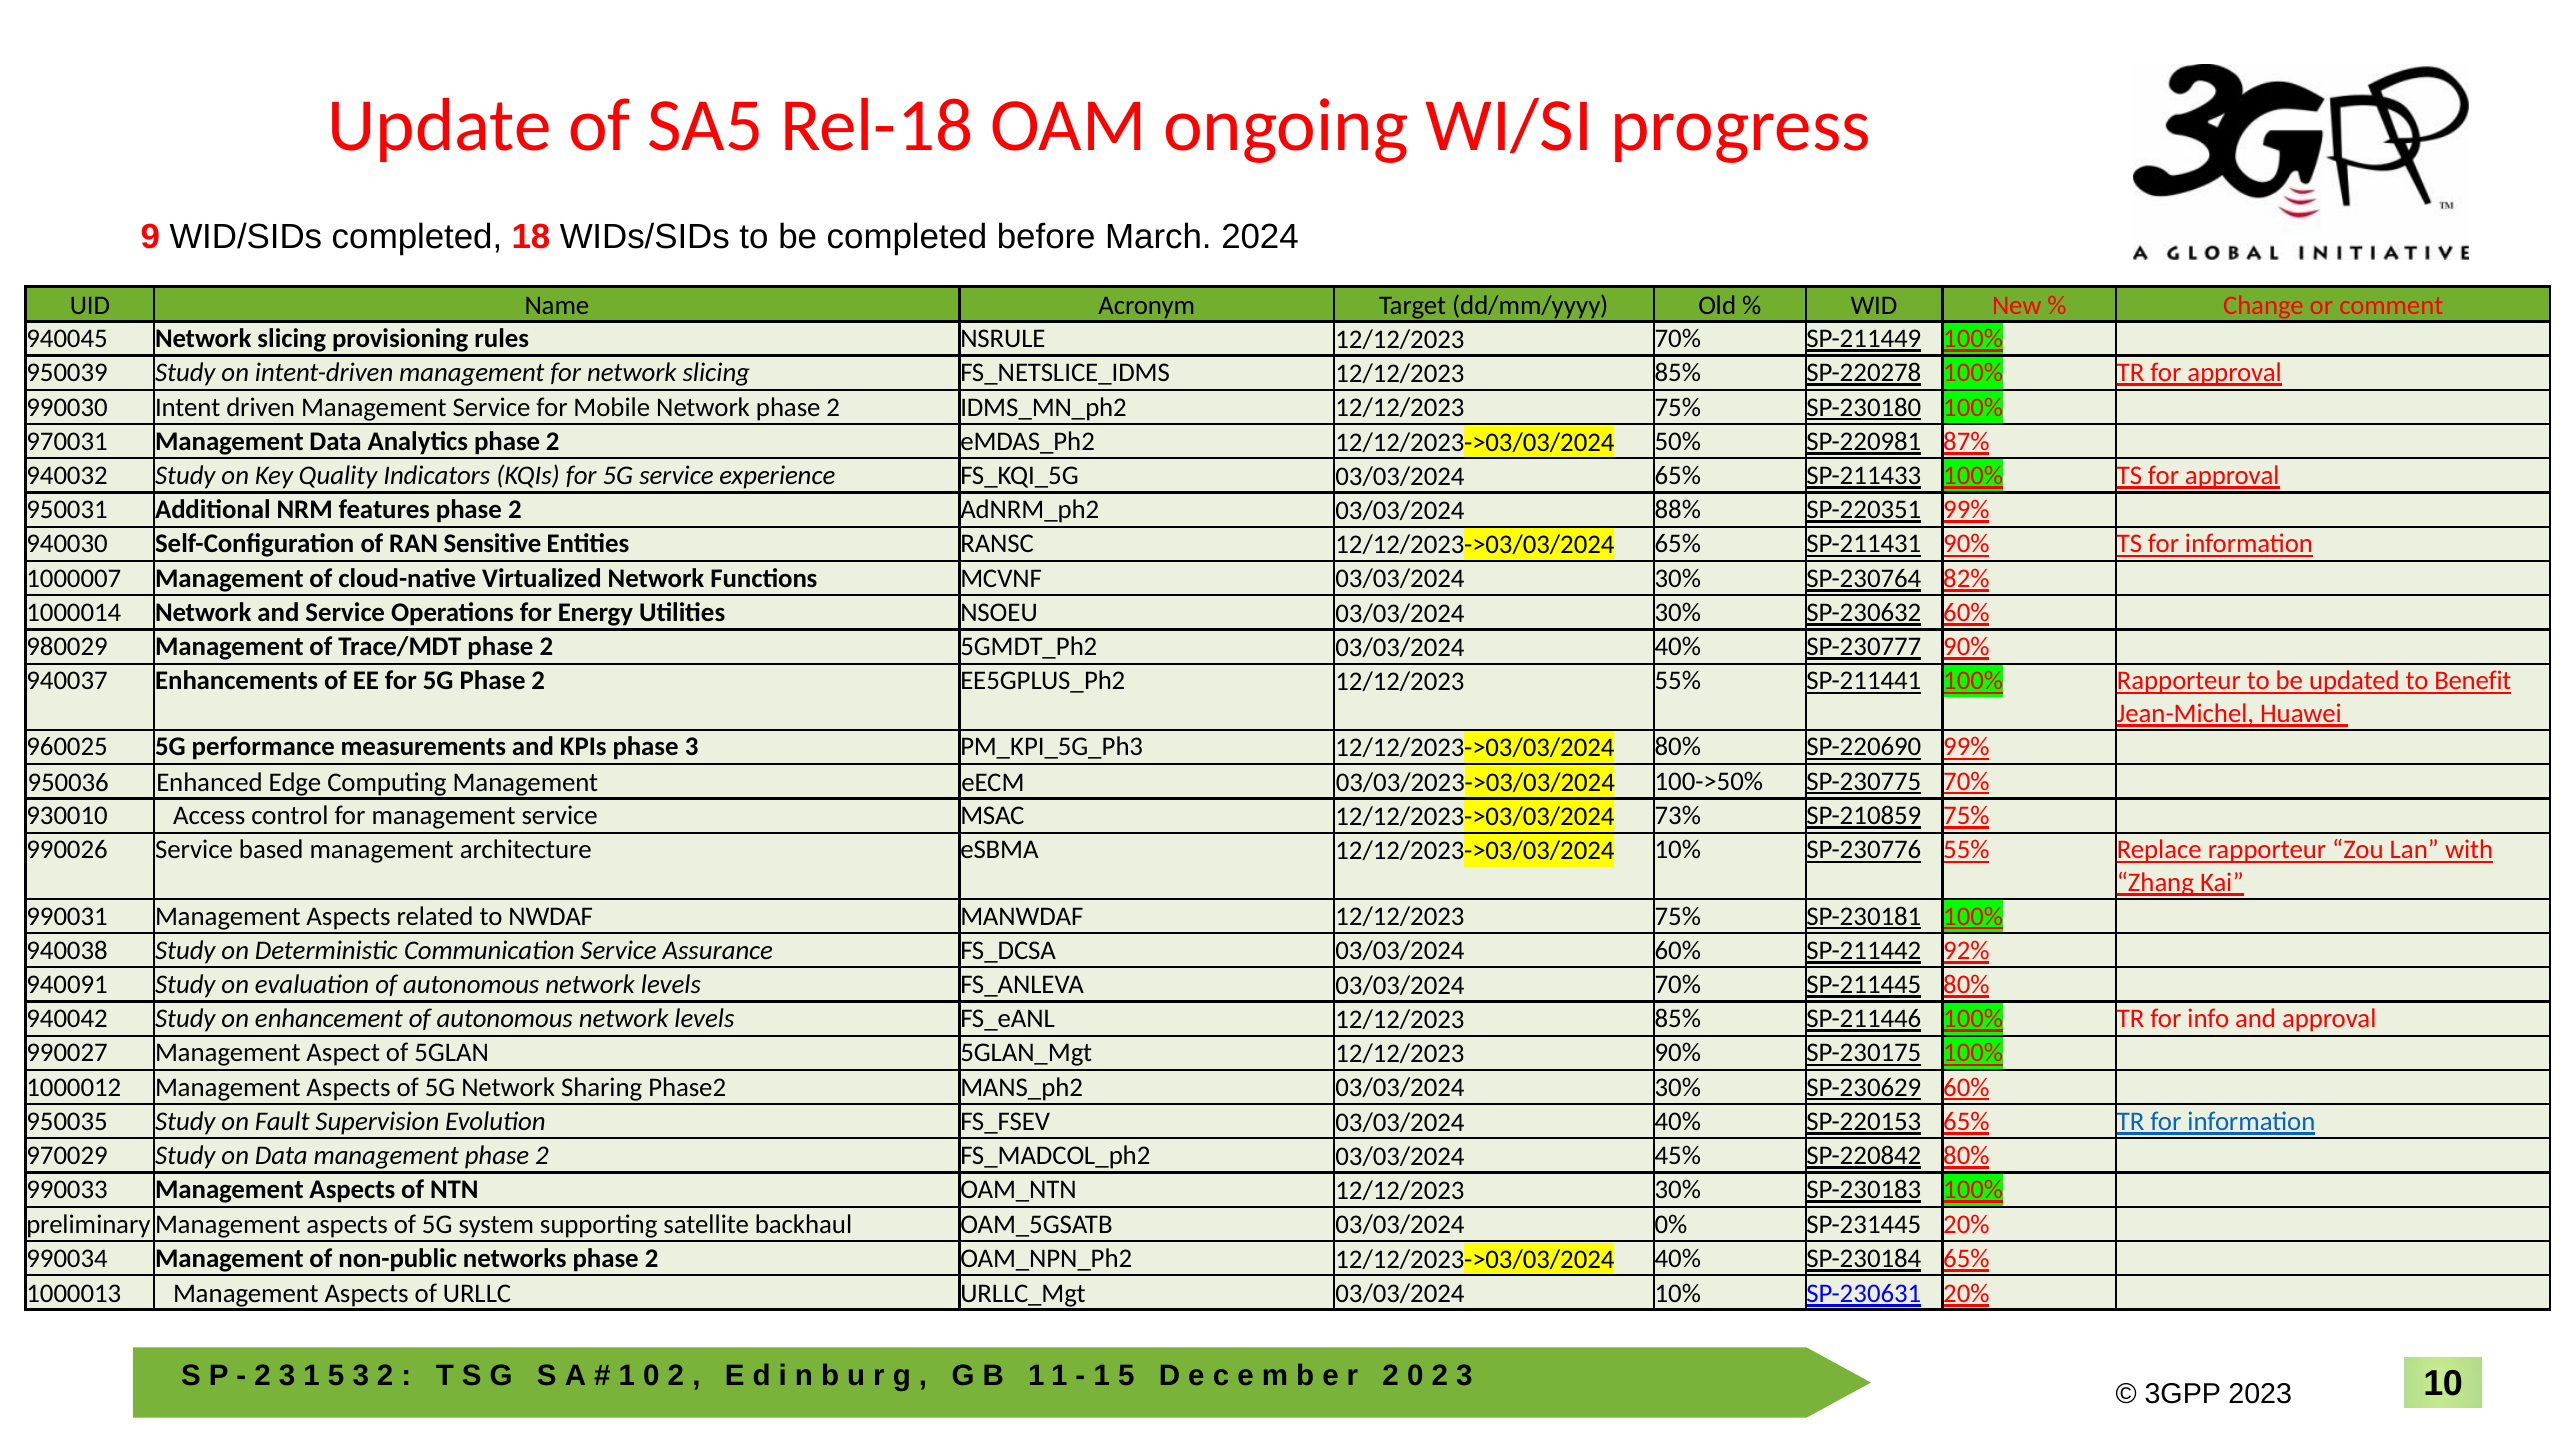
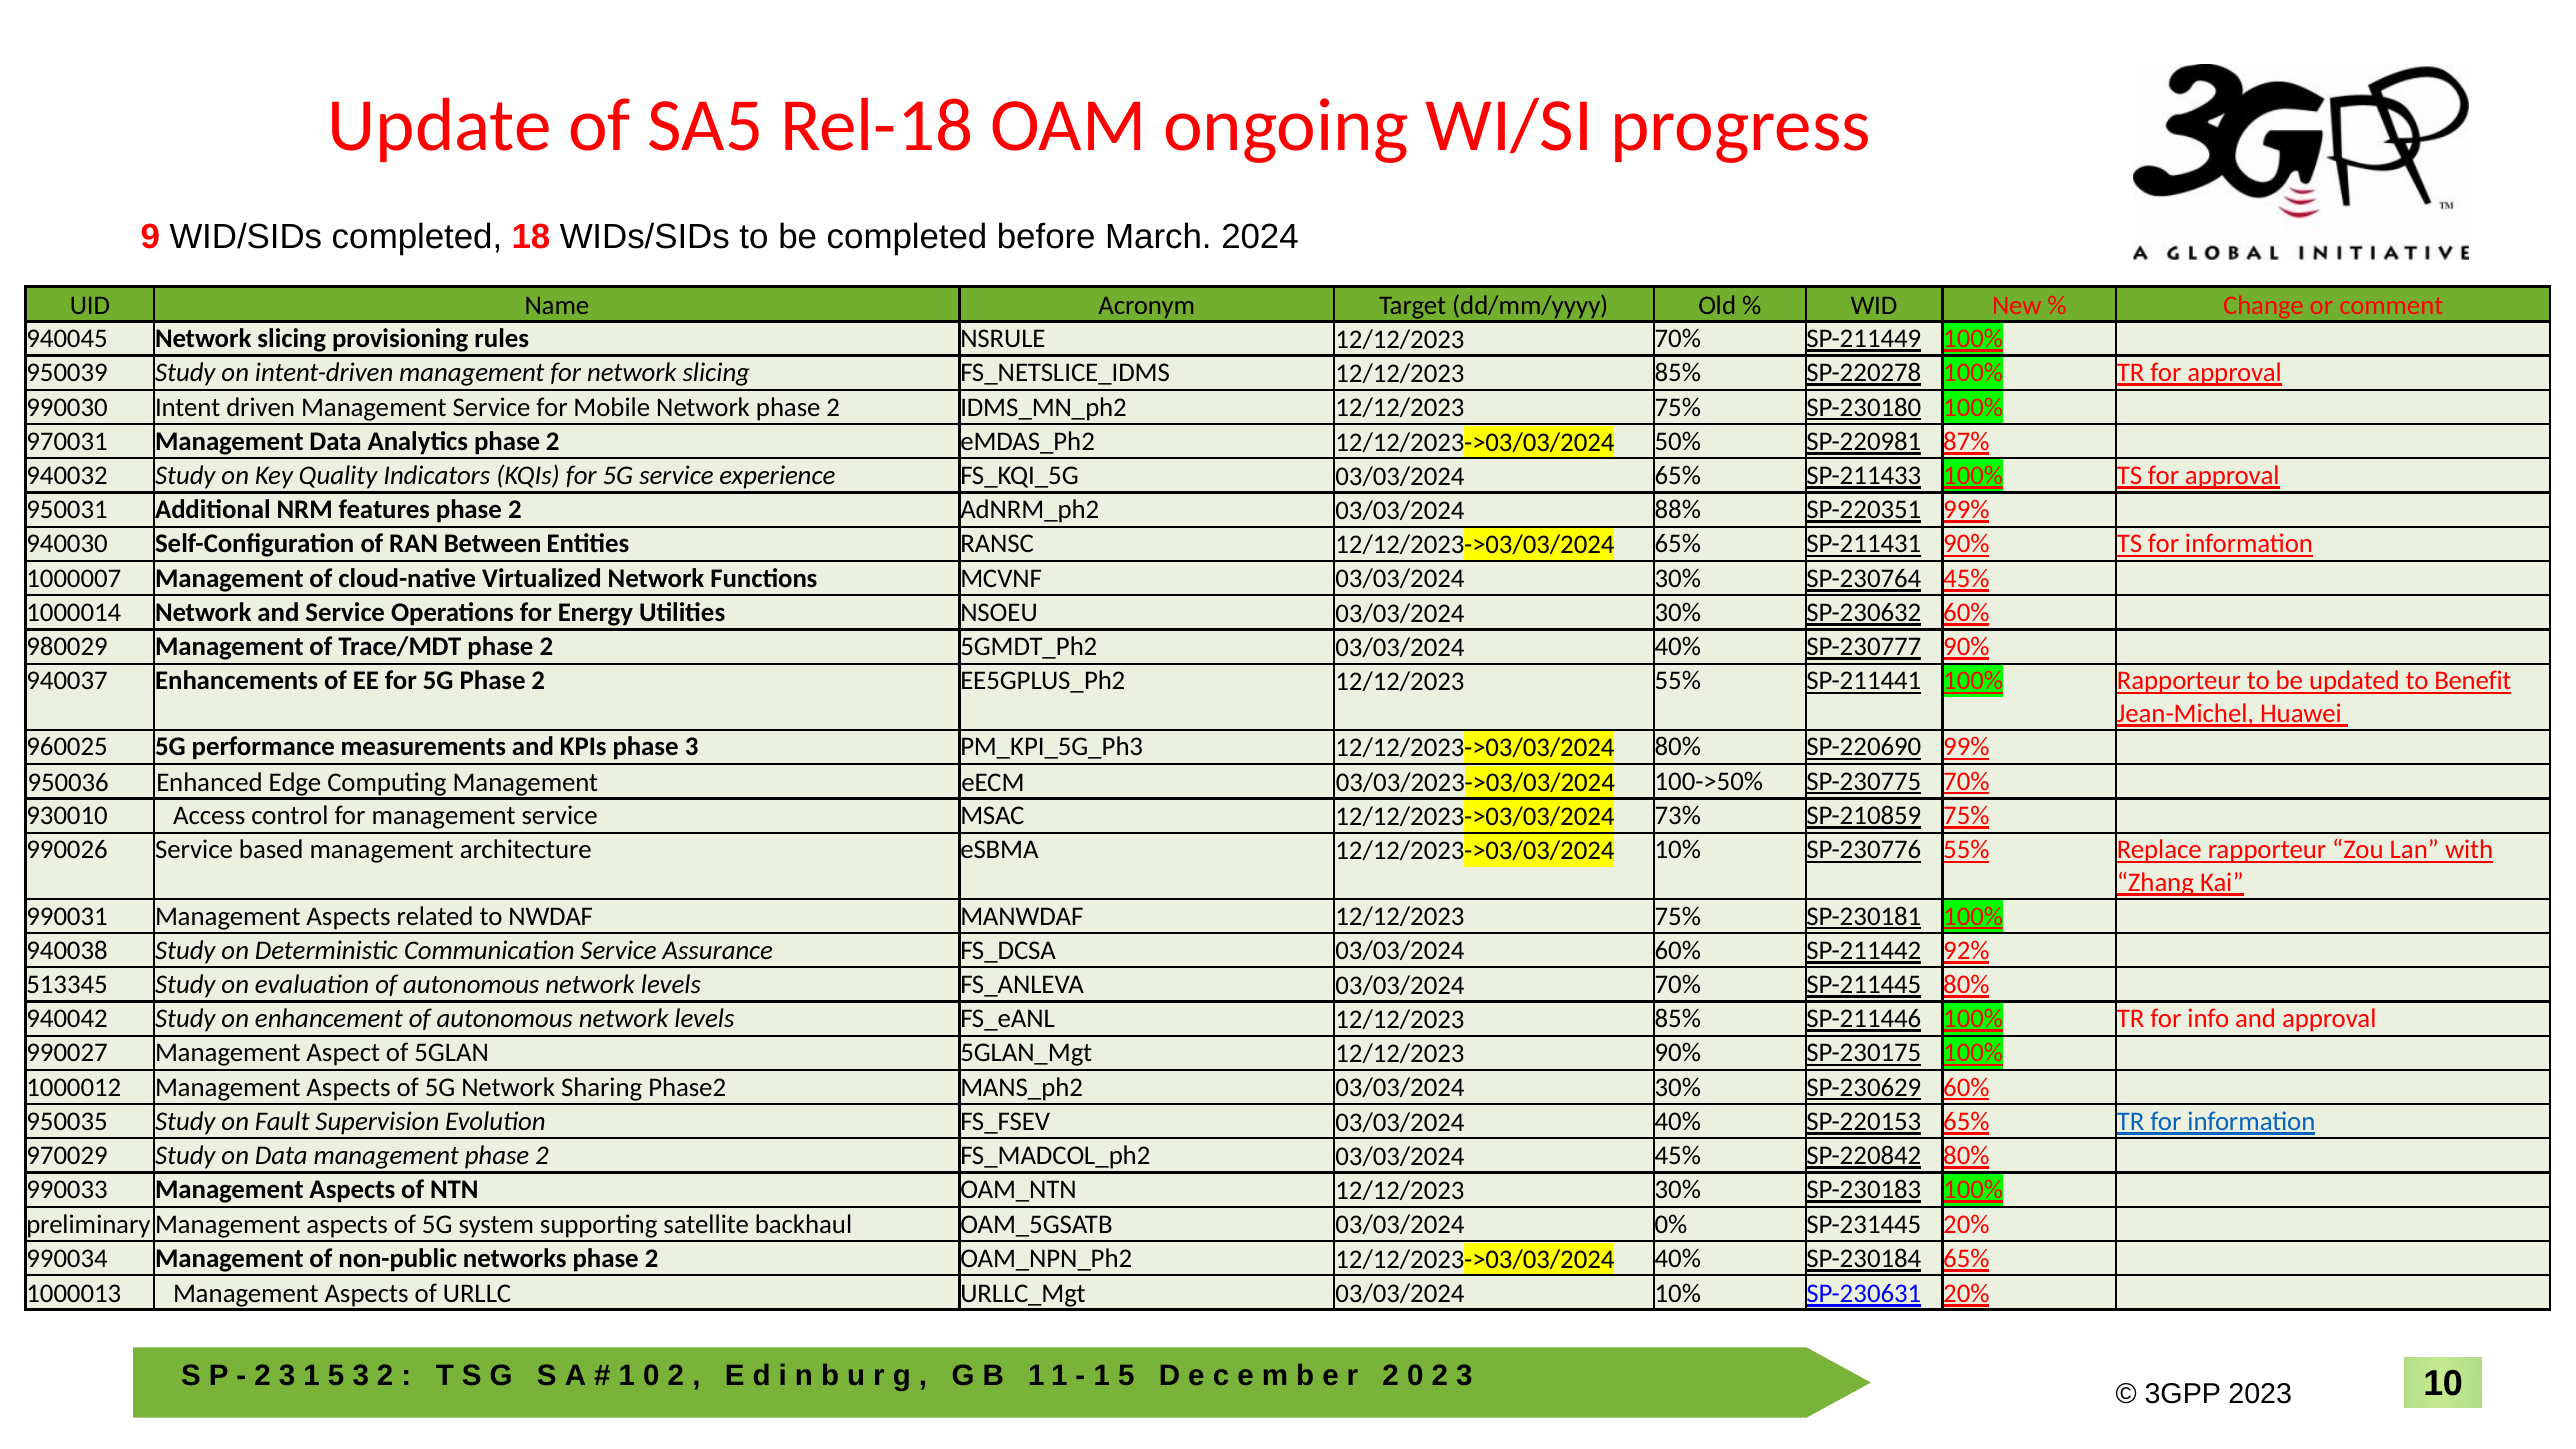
Sensitive: Sensitive -> Between (493, 544)
SP-230764 82%: 82% -> 45% (1966, 578)
940091: 940091 -> 513345 (67, 985)
